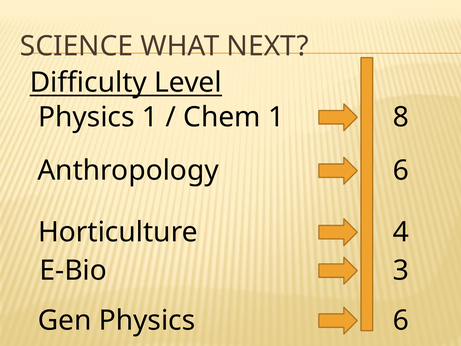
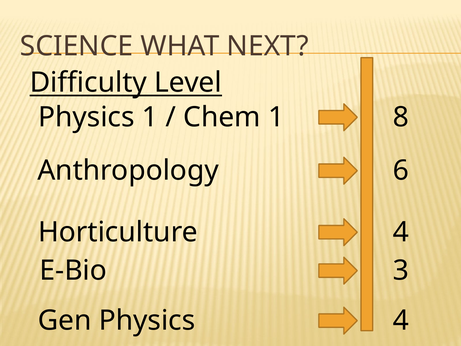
Physics 6: 6 -> 4 (401, 320)
